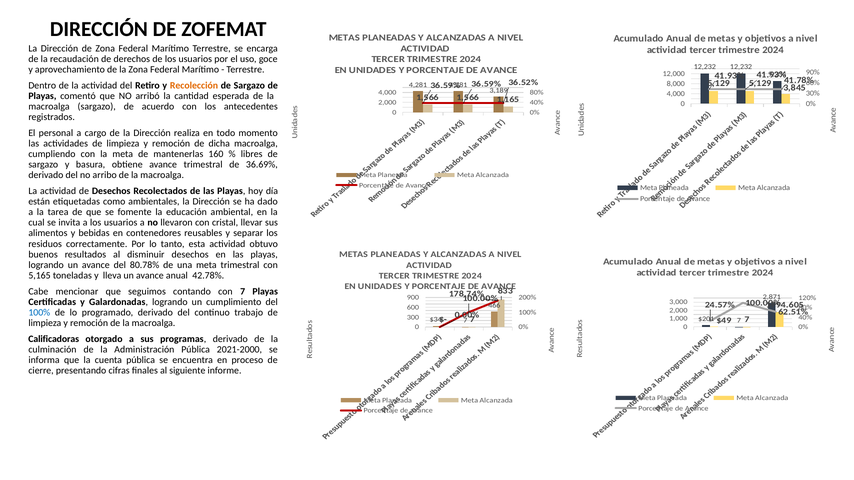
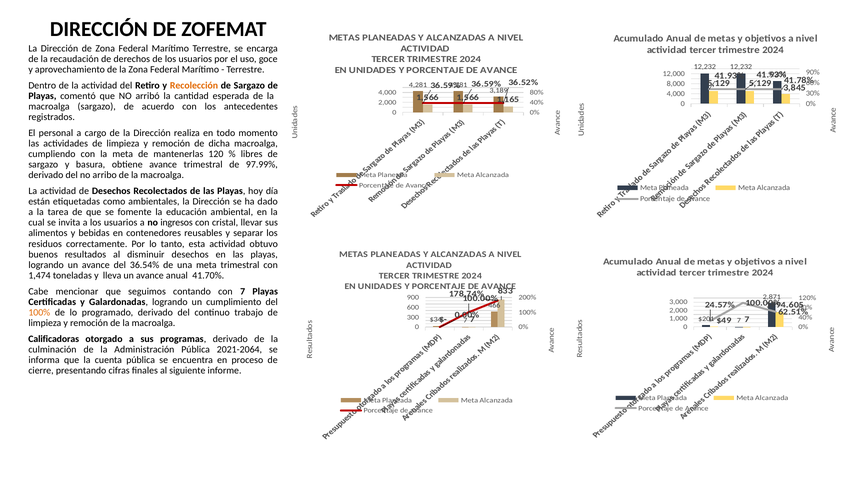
160: 160 -> 120 (216, 154)
36.69%: 36.69% -> 97.99% (262, 165)
llevaron: llevaron -> ingresos (177, 223)
80.78%: 80.78% -> 36.54% (145, 265)
5,165: 5,165 -> 1,474 (40, 276)
42.78%: 42.78% -> 41.70% (208, 276)
100% colour: blue -> orange (39, 313)
2021-2000: 2021-2000 -> 2021-2064 (239, 350)
